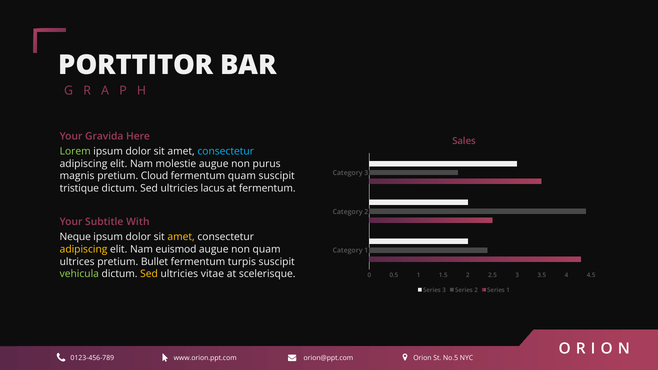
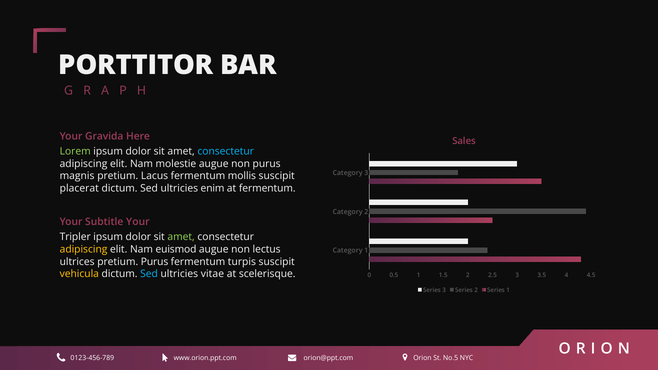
Cloud: Cloud -> Lacus (154, 176)
fermentum quam: quam -> mollis (242, 176)
tristique: tristique -> placerat (79, 188)
lacus: lacus -> enim (213, 188)
Subtitle With: With -> Your (138, 222)
Neque: Neque -> Tripler (75, 237)
amet colour: yellow -> light green (181, 237)
non quam: quam -> lectus (267, 249)
pretium Bullet: Bullet -> Purus (155, 262)
vehicula colour: light green -> yellow (79, 274)
Sed colour: yellow -> light blue (149, 274)
